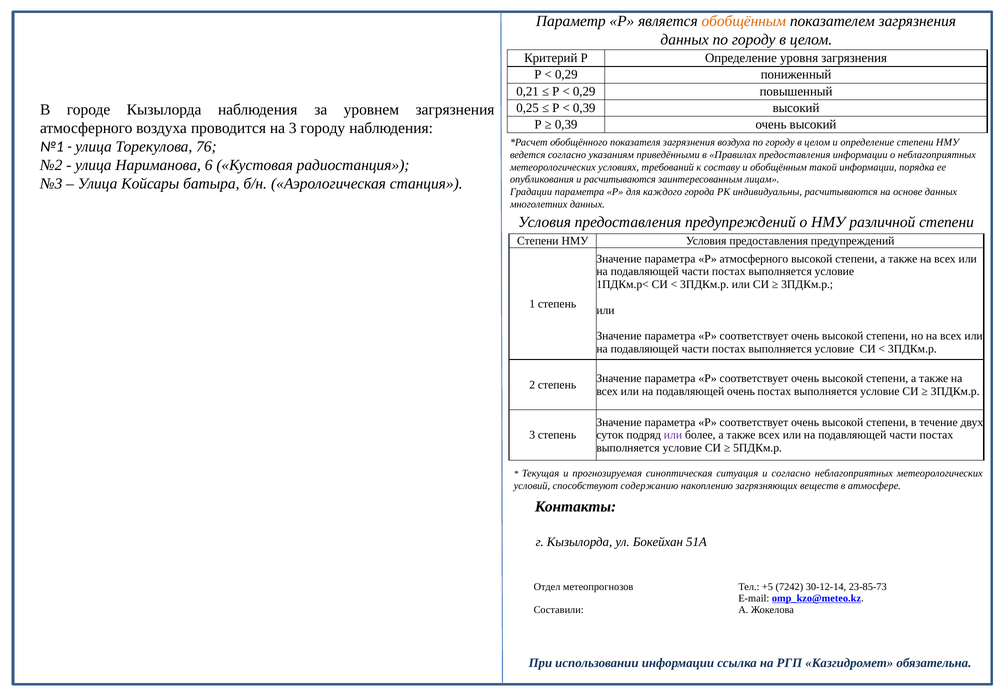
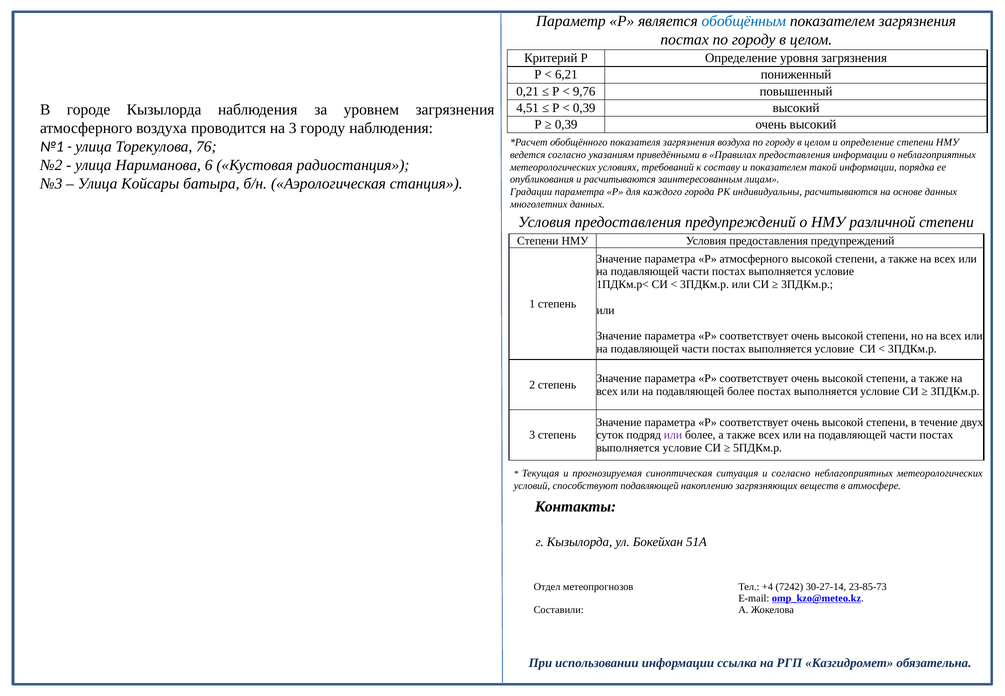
обобщённым colour: orange -> blue (744, 21)
данных: данных -> постах (685, 39)
0,29: 0,29 -> 6,21 (566, 75)
0,29: 0,29 -> 9,76 (584, 91)
0,25: 0,25 -> 4,51 (528, 108)
и обобщённым: обобщённым -> показателем (778, 167)
подавляющей очень: очень -> более (741, 391)
способствуют содержанию: содержанию -> подавляющей (650, 486)
+5: +5 -> +4 (767, 587)
30-12-14: 30-12-14 -> 30-27-14 (826, 587)
